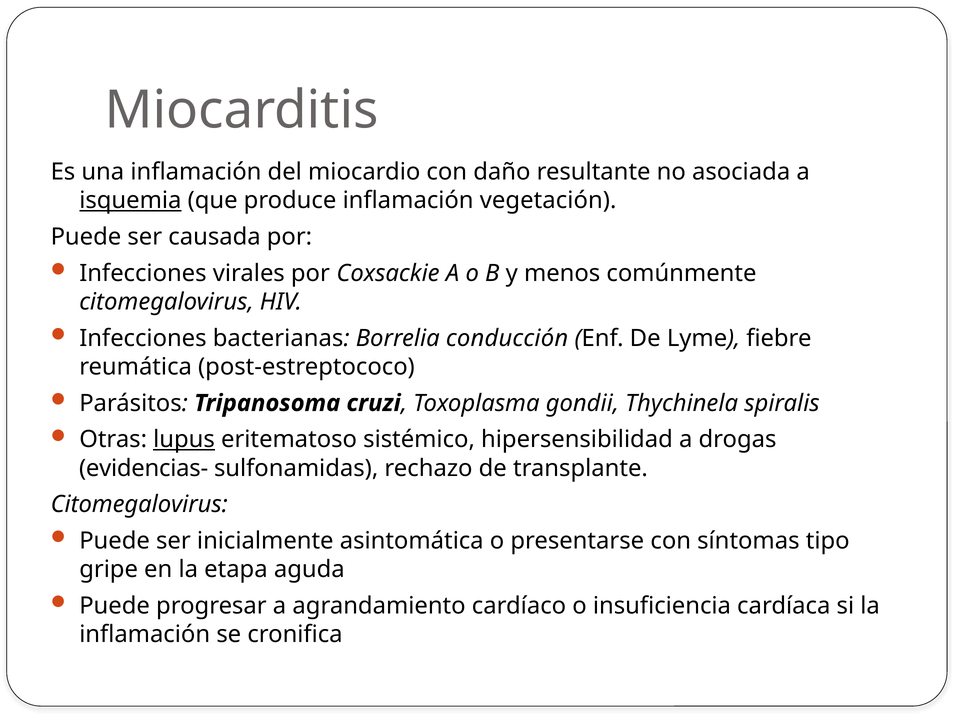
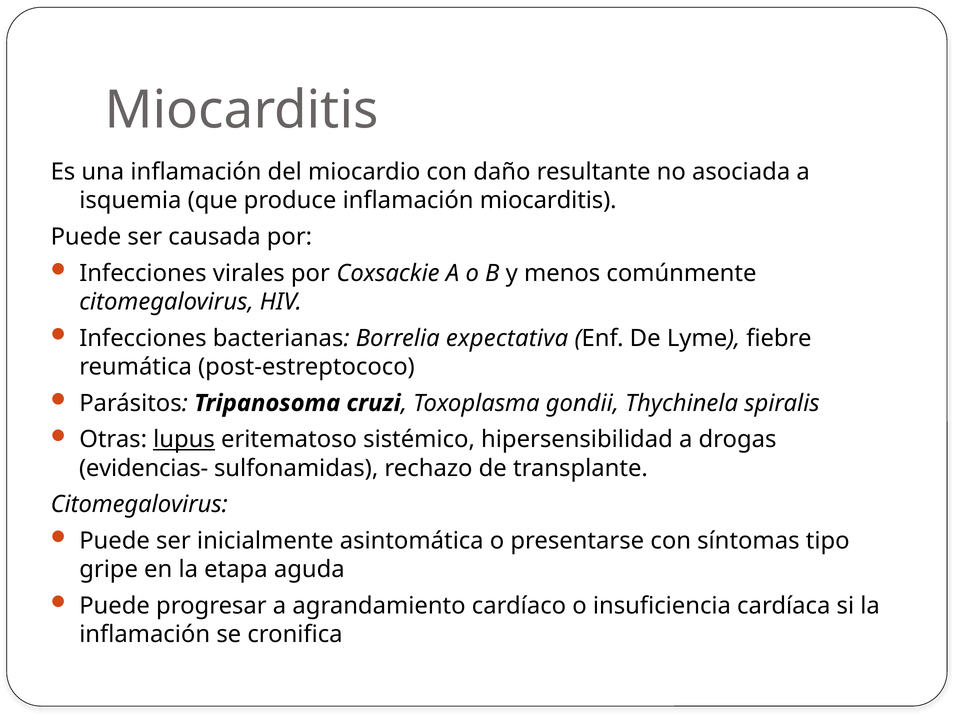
isquemia underline: present -> none (130, 200)
inflamación vegetación: vegetación -> miocarditis (548, 200)
conducción: conducción -> expectativa (507, 338)
